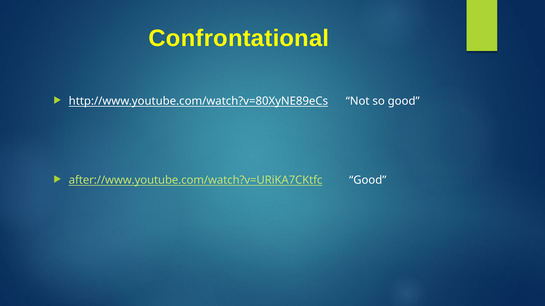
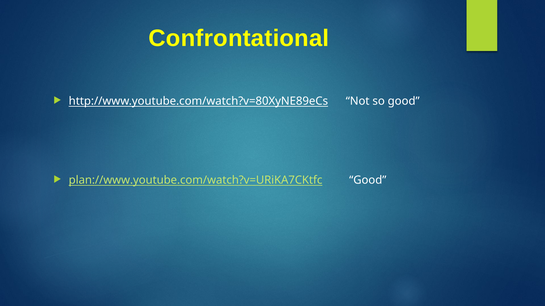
after://www.youtube.com/watch?v=URiKA7CKtfc: after://www.youtube.com/watch?v=URiKA7CKtfc -> plan://www.youtube.com/watch?v=URiKA7CKtfc (196, 181)
